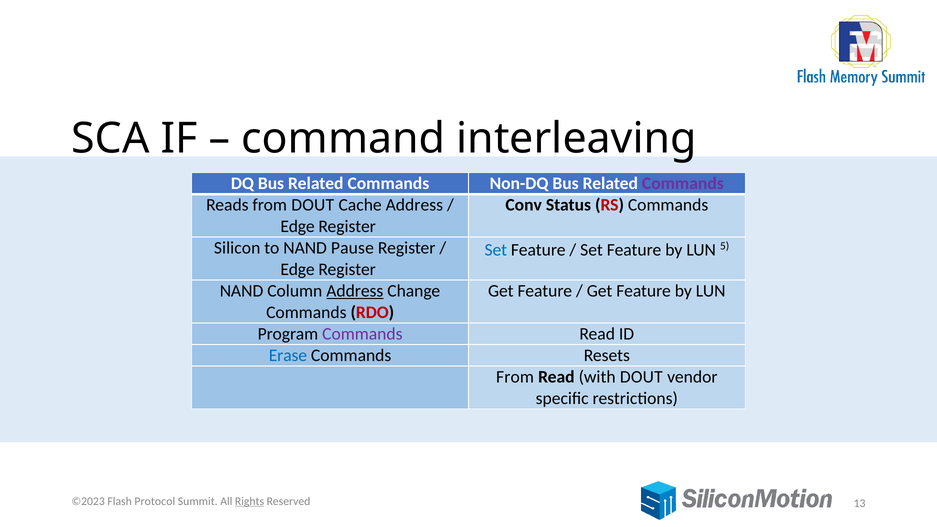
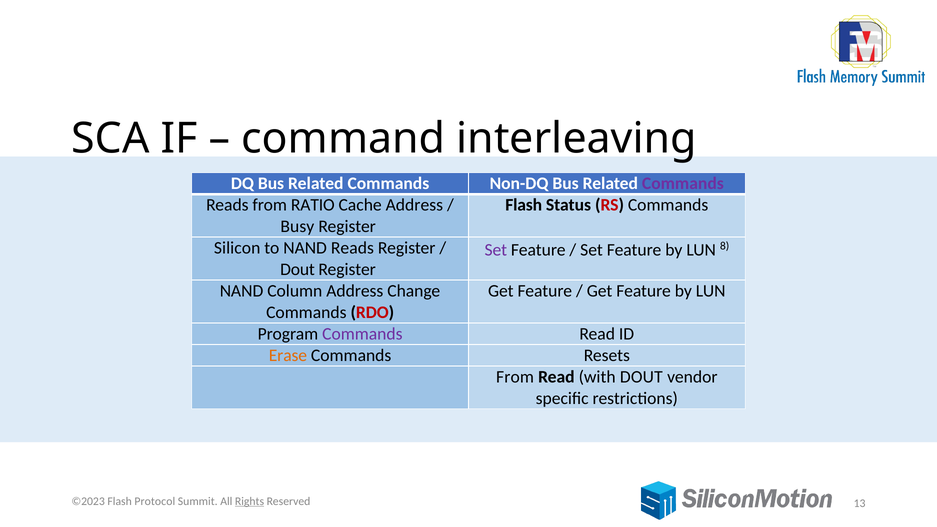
from DOUT: DOUT -> RATIO (313, 205)
Conv: Conv -> Flash (524, 205)
Edge: Edge -> Busy (297, 227)
NAND Pause: Pause -> Reads (352, 248)
Set colour: blue -> purple (496, 250)
5: 5 -> 8 (725, 246)
Edge: Edge -> Dout (298, 270)
Address underline: present -> none (355, 291)
Erase colour: blue -> orange (288, 355)
